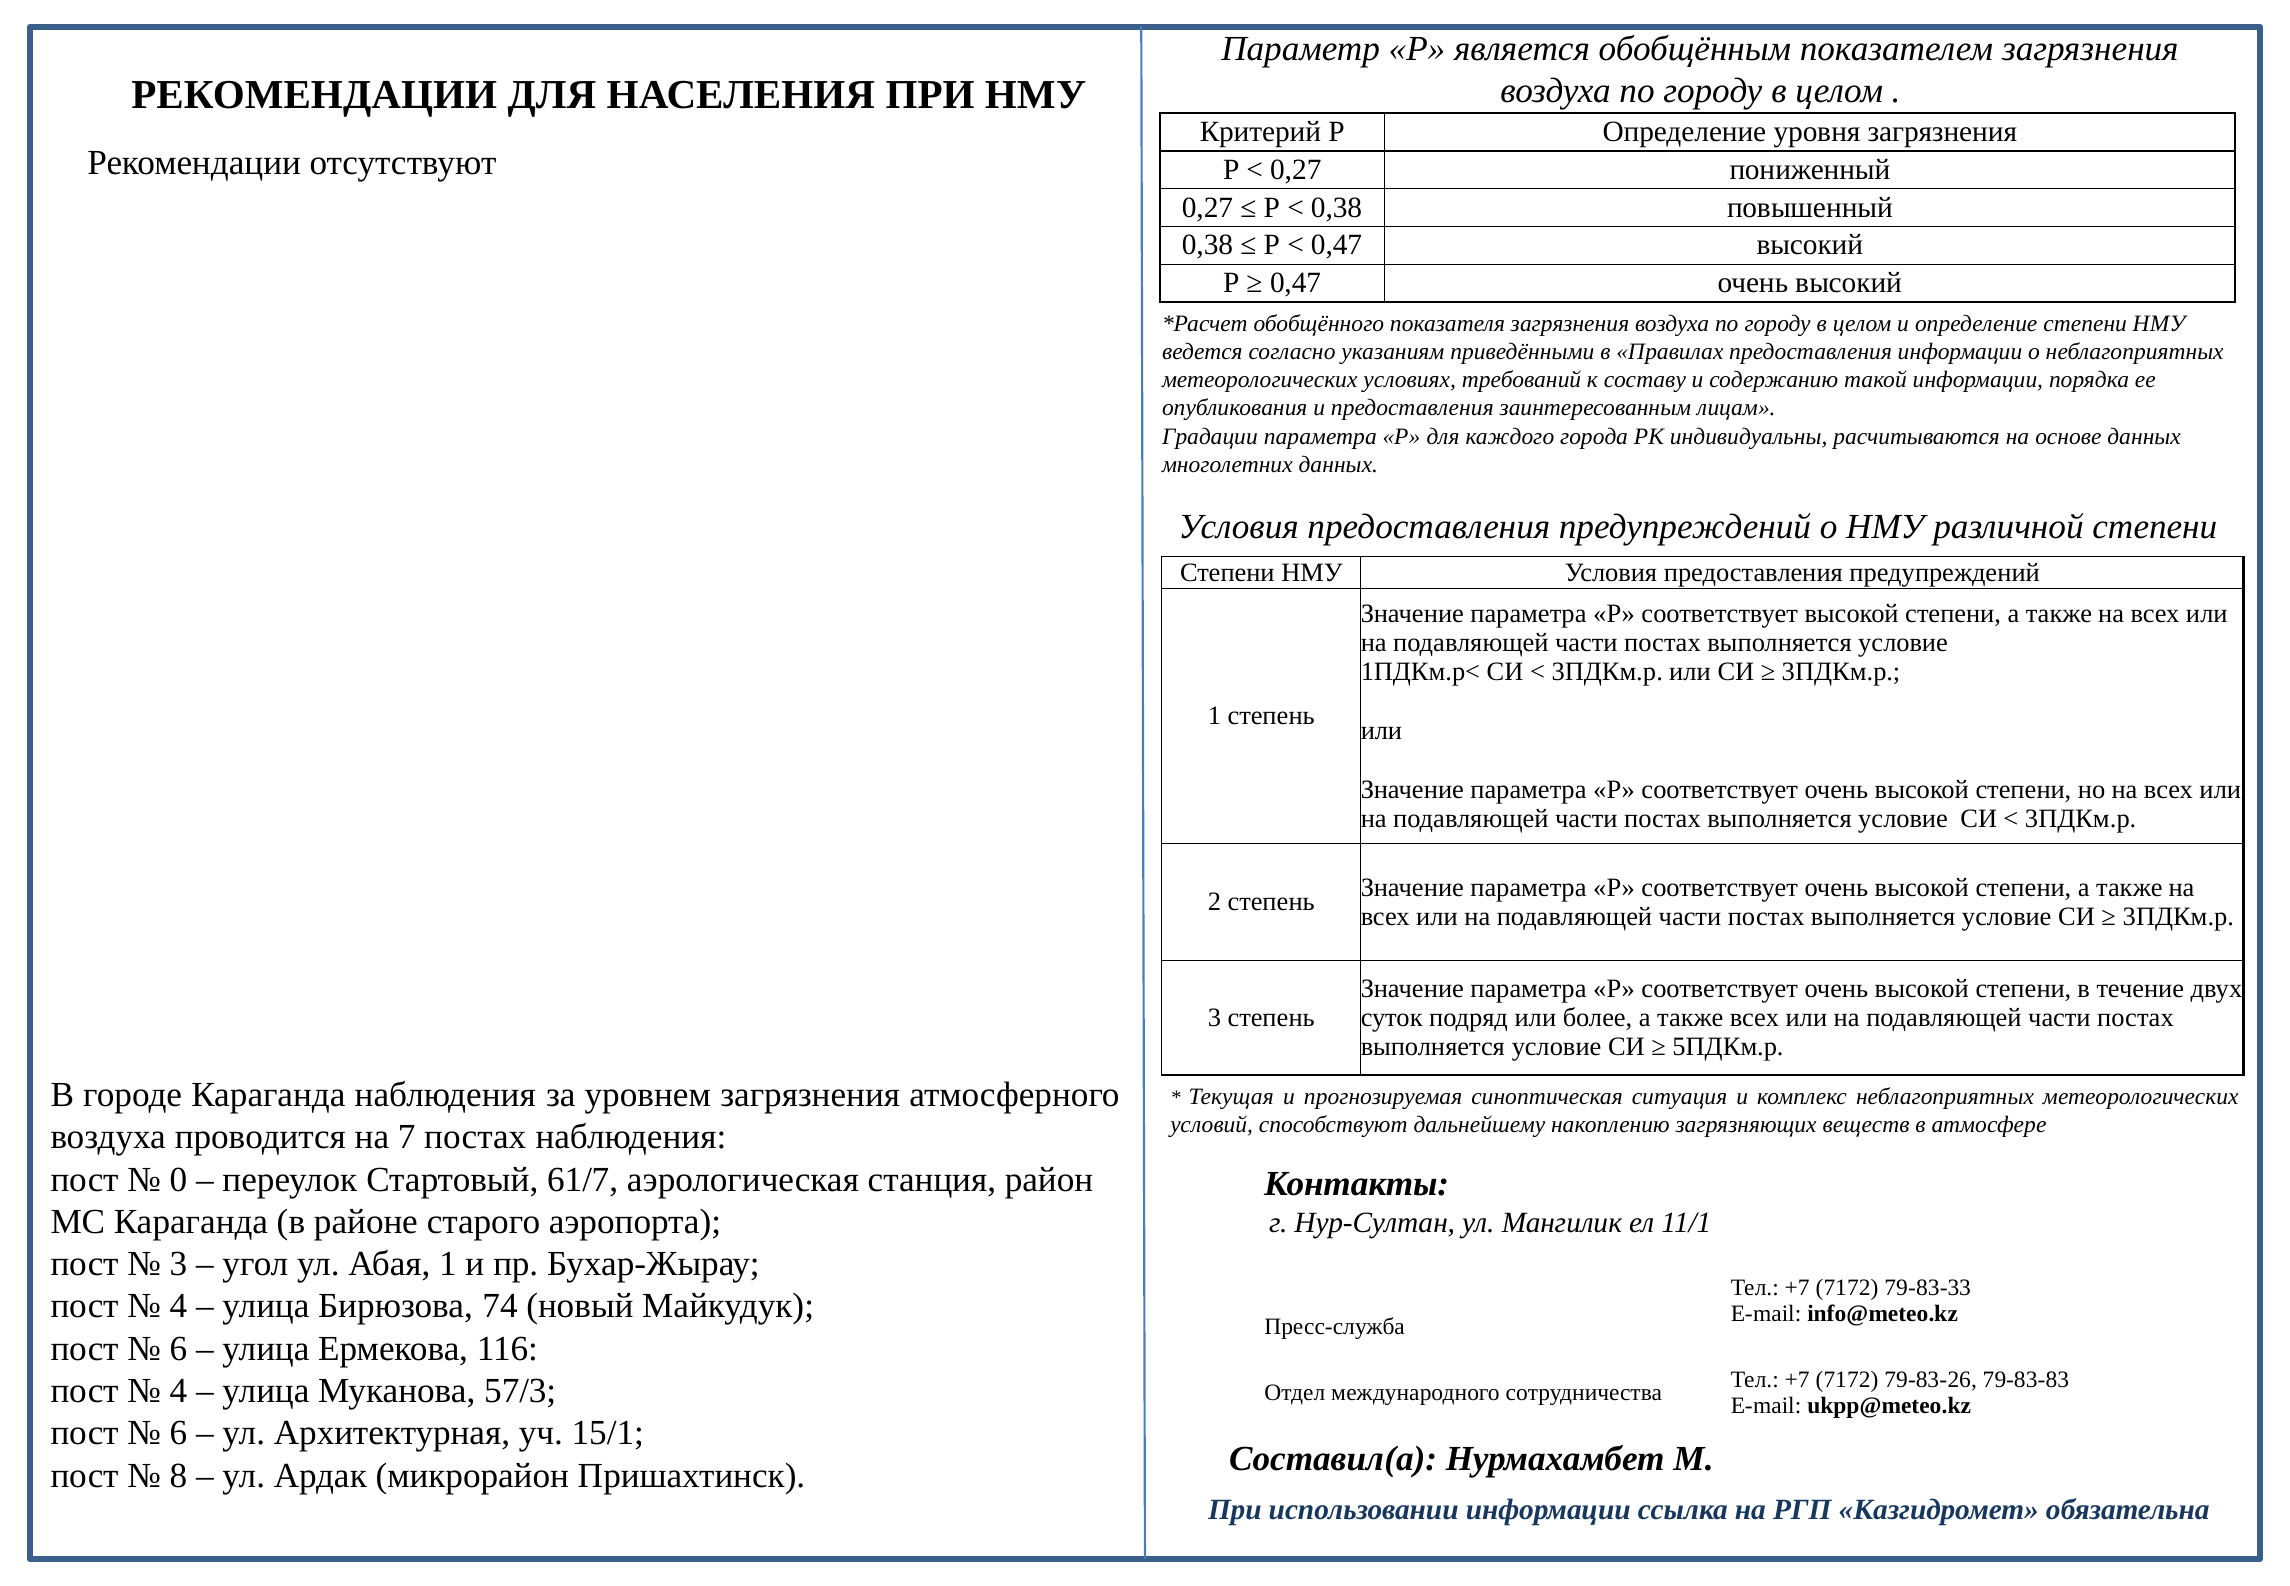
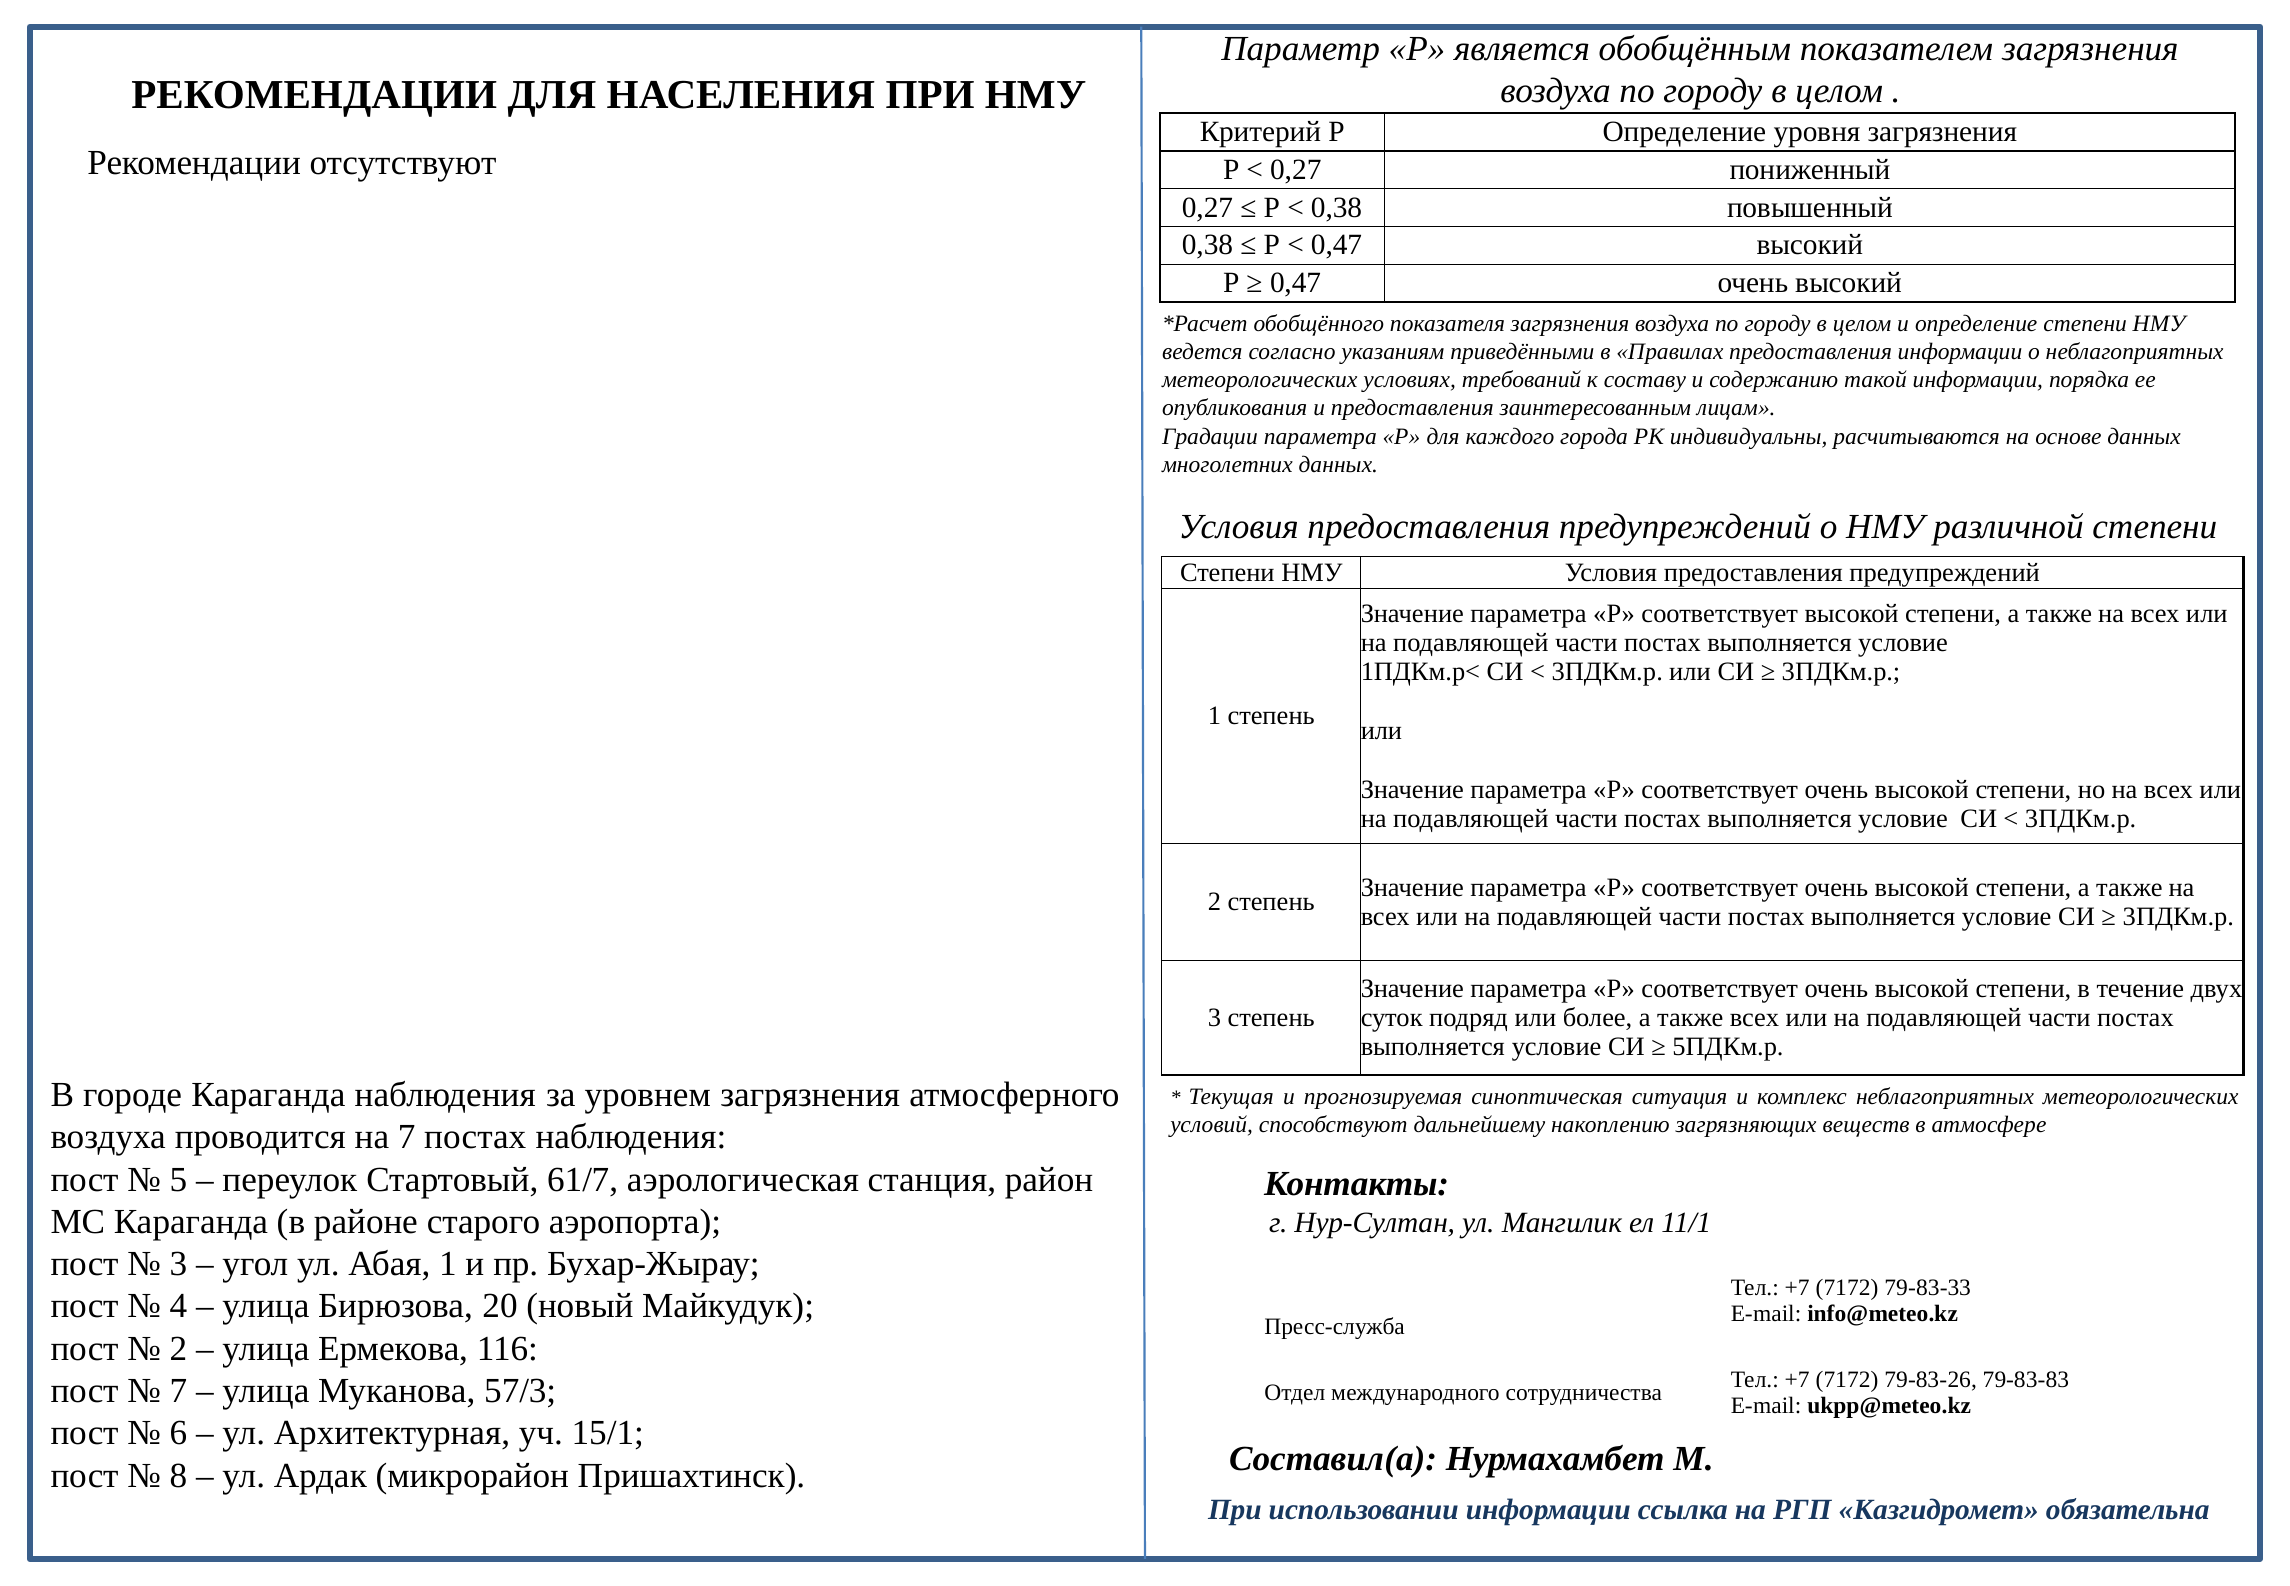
0: 0 -> 5 (179, 1179)
74: 74 -> 20 (500, 1306)
6: 6 -> 2 (179, 1348)
4: 4 -> 7 (179, 1390)
